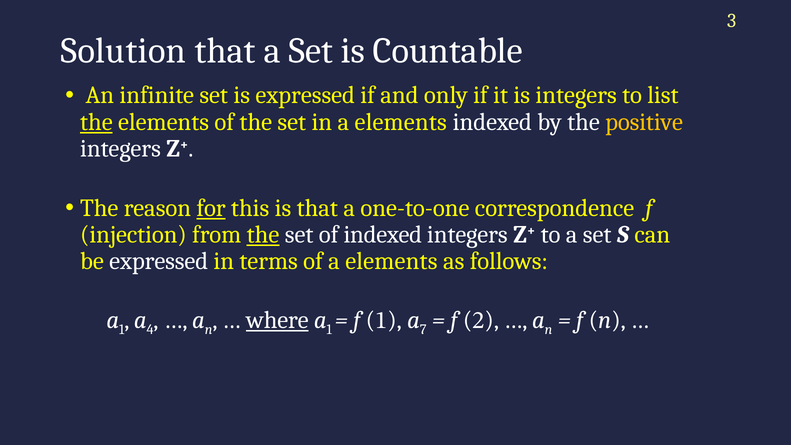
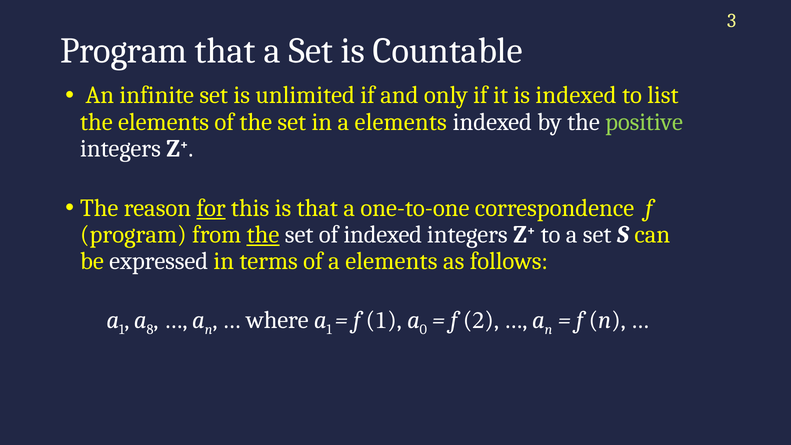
Solution: Solution -> Program (124, 51)
is expressed: expressed -> unlimited (305, 95)
is integers: integers -> indexed (576, 95)
the underline: present -> none (96, 122)
positive colour: yellow -> light green (644, 122)
injection: injection -> program (133, 235)
4: 4 -> 8 (150, 329)
where underline: present -> none (277, 320)
7: 7 -> 0 (423, 329)
